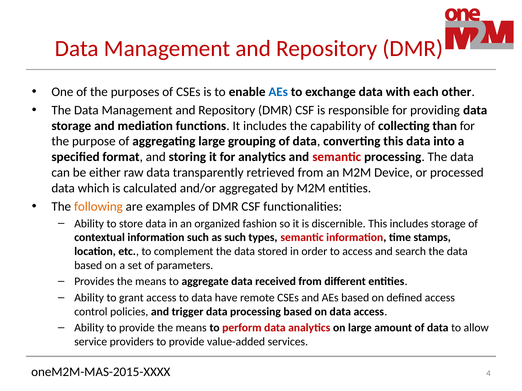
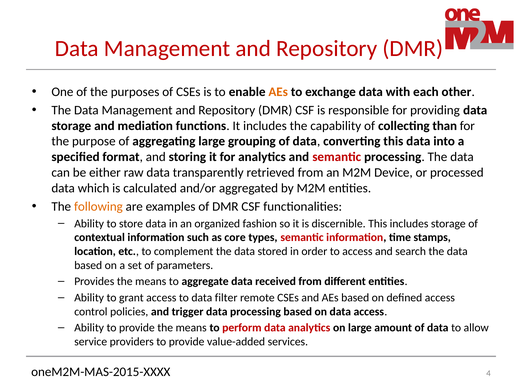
AEs colour: blue -> orange (278, 92)
as such: such -> core (235, 238)
have: have -> filter (226, 298)
